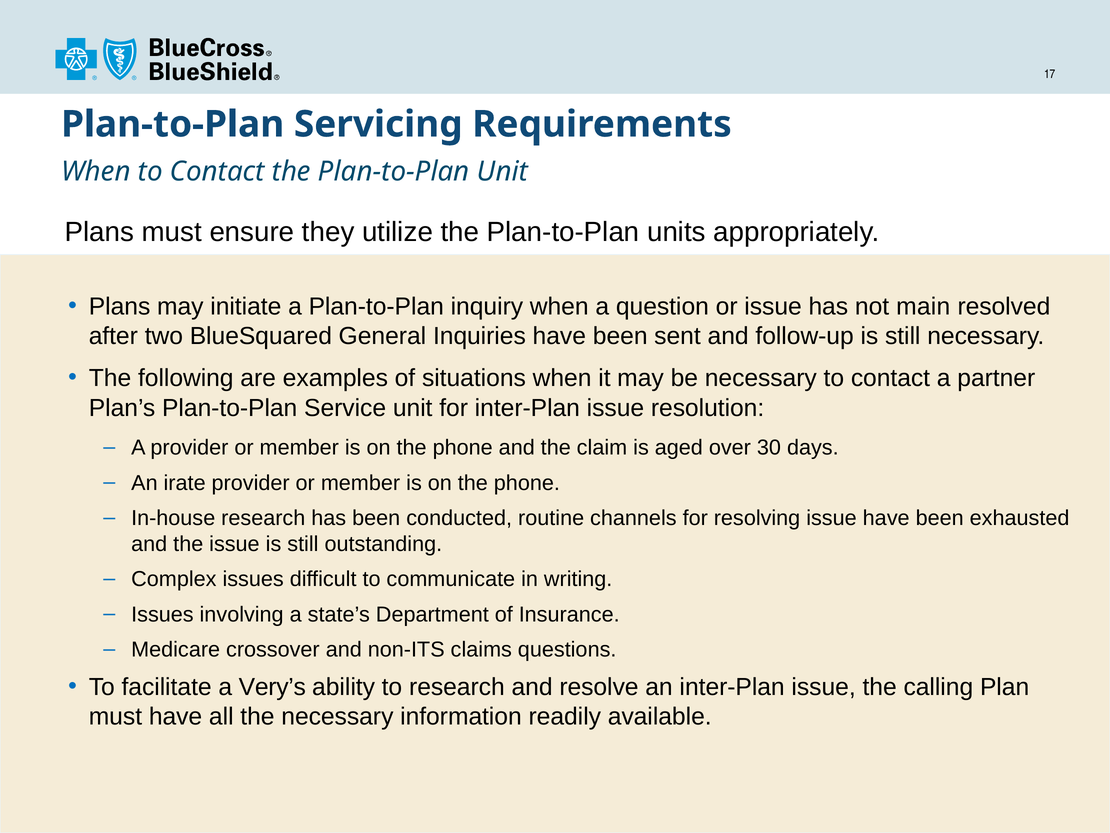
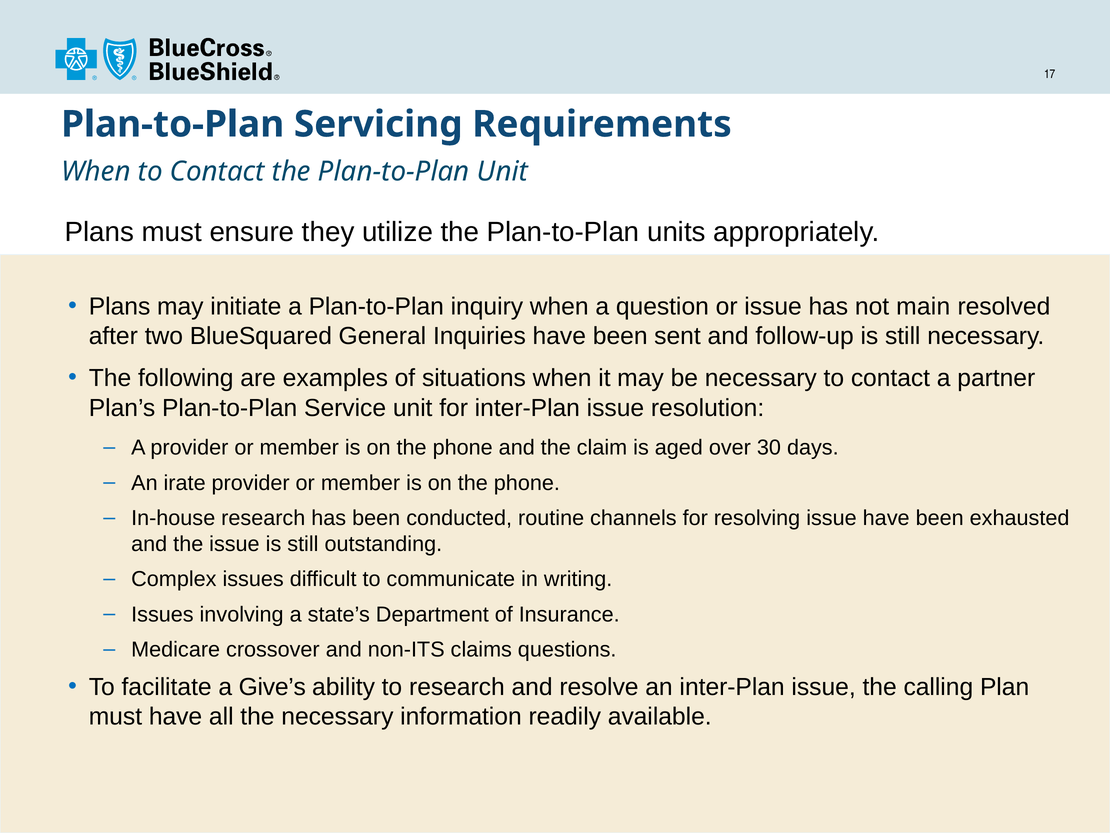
Very’s: Very’s -> Give’s (272, 687)
